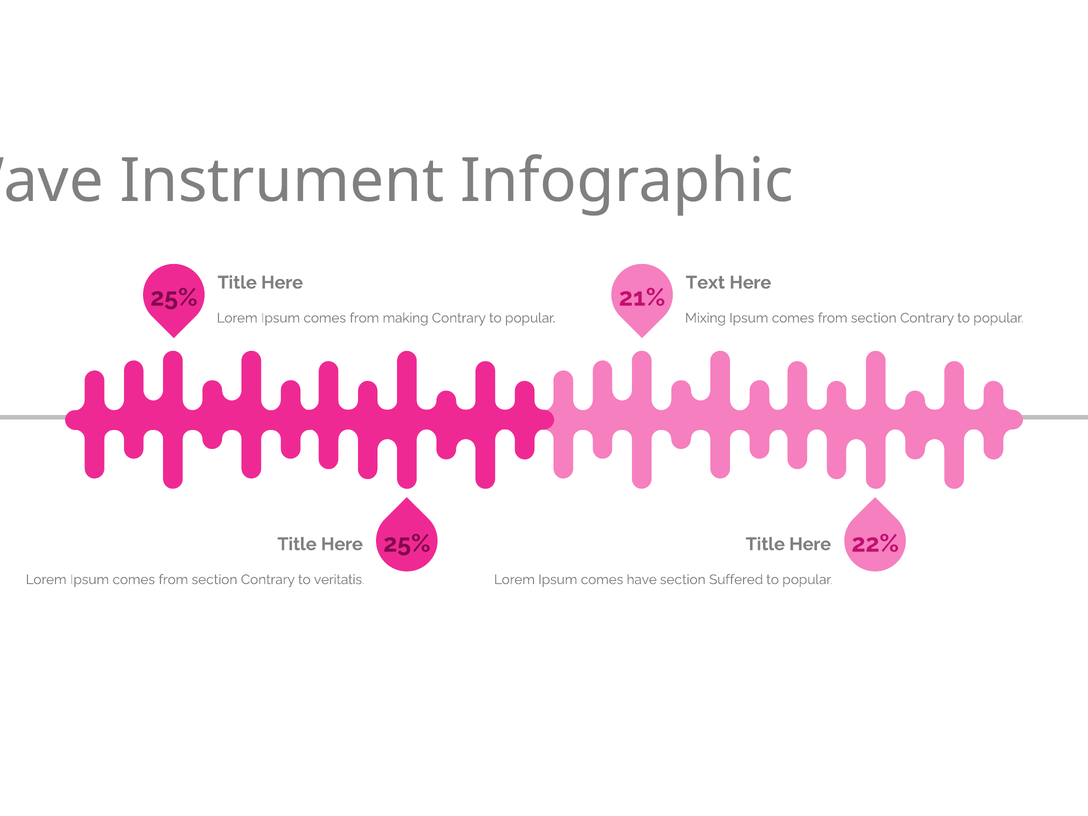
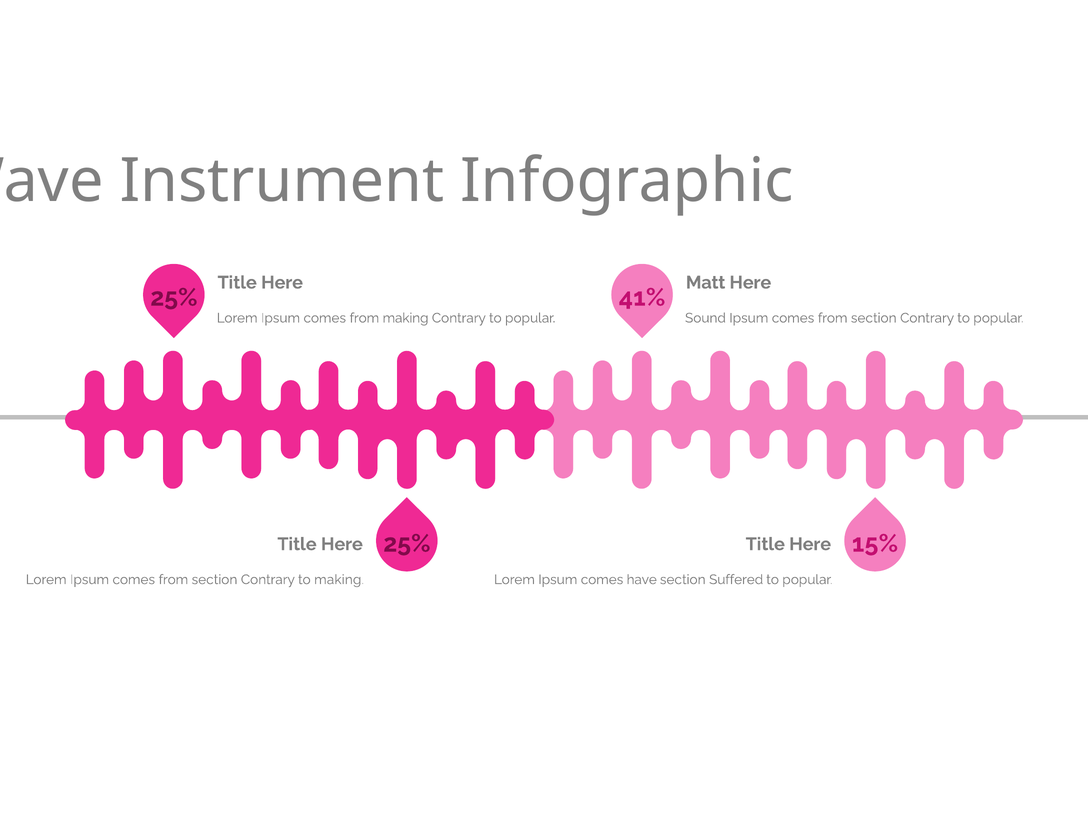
Text: Text -> Matt (706, 283)
21%: 21% -> 41% (642, 297)
Mixing: Mixing -> Sound (705, 318)
22%: 22% -> 15% (875, 543)
to veritatis: veritatis -> making (339, 580)
